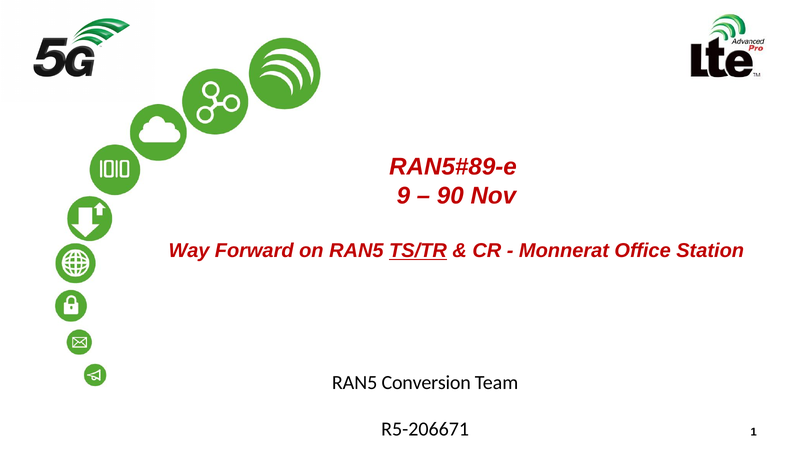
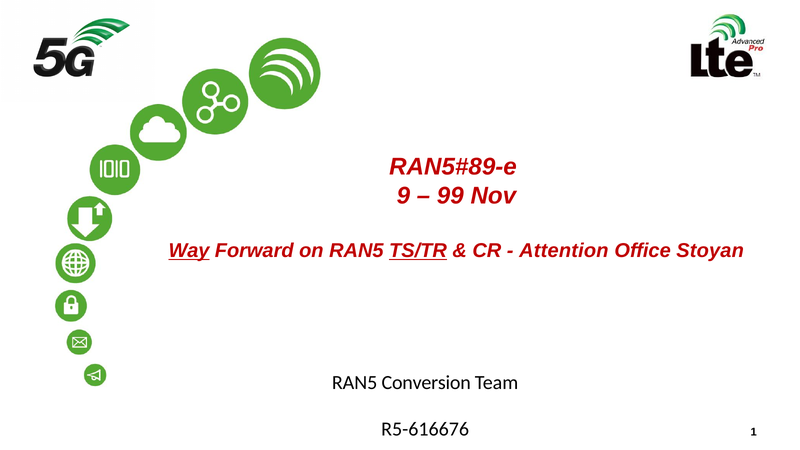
90: 90 -> 99 (450, 196)
Way underline: none -> present (189, 251)
Monnerat: Monnerat -> Attention (564, 251)
Station: Station -> Stoyan (710, 251)
R5-206671: R5-206671 -> R5-616676 (425, 429)
